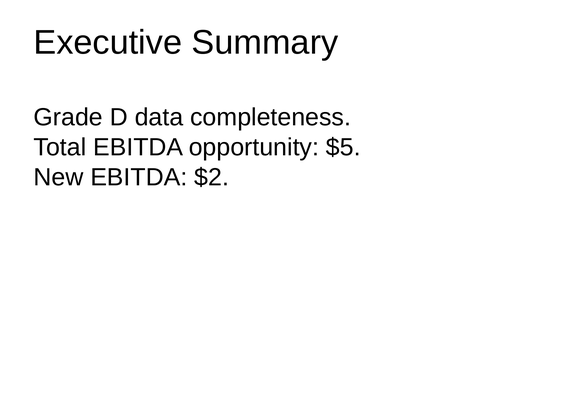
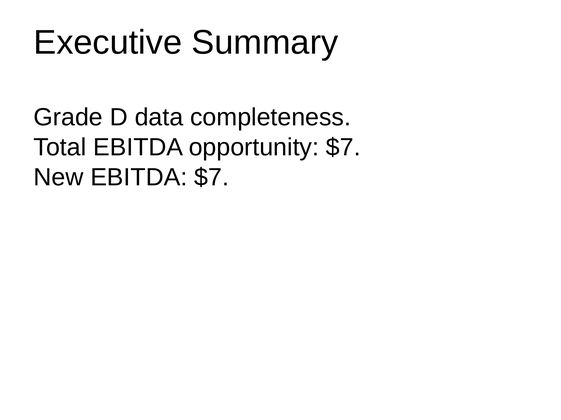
opportunity $5: $5 -> $7 (343, 148)
EBITDA $2: $2 -> $7 (212, 177)
